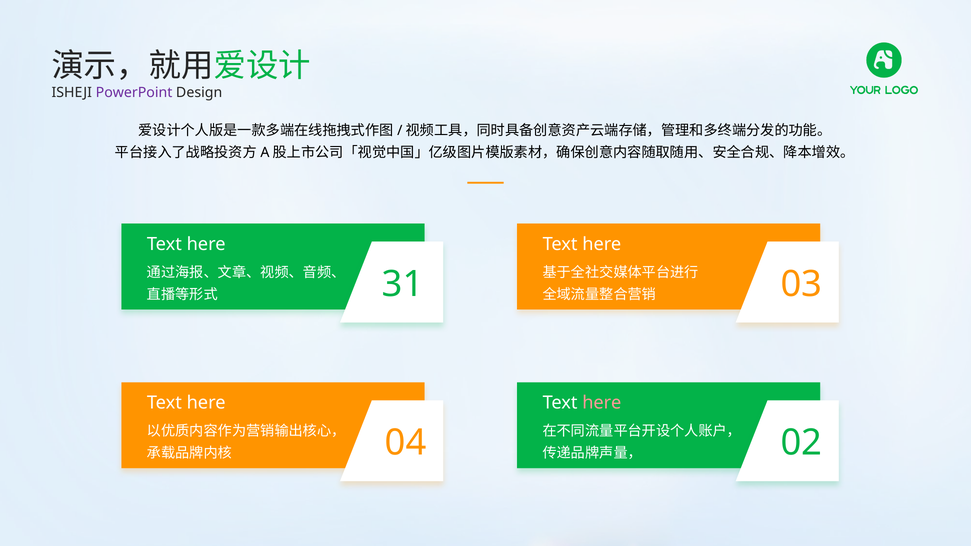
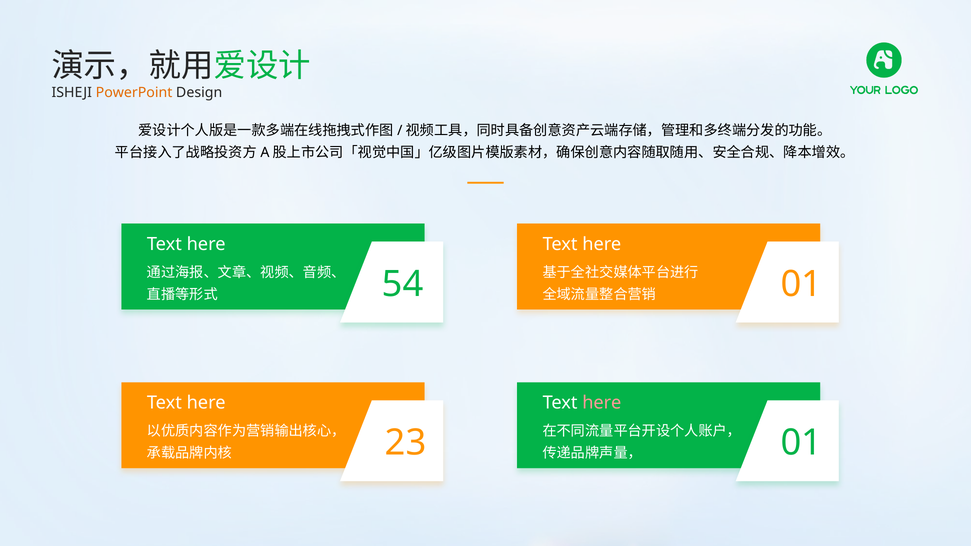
PowerPoint colour: purple -> orange (134, 93)
31: 31 -> 54 (403, 284)
03: 03 -> 01 (801, 284)
04: 04 -> 23 (406, 443)
02: 02 -> 01 (801, 443)
